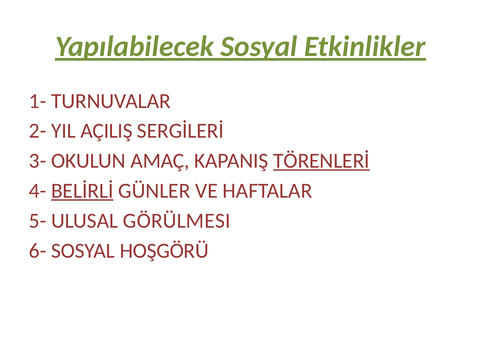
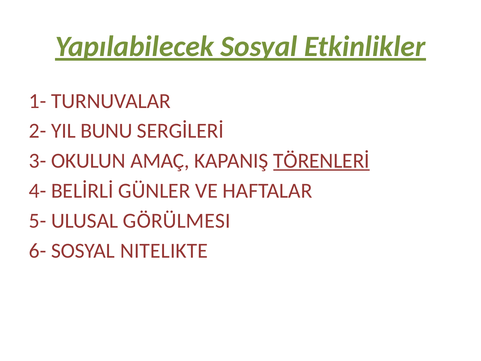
AÇILIŞ: AÇILIŞ -> BUNU (107, 131)
BELİRLİ underline: present -> none (82, 191)
HOŞGÖRÜ: HOŞGÖRÜ -> NITELIKTE (164, 251)
